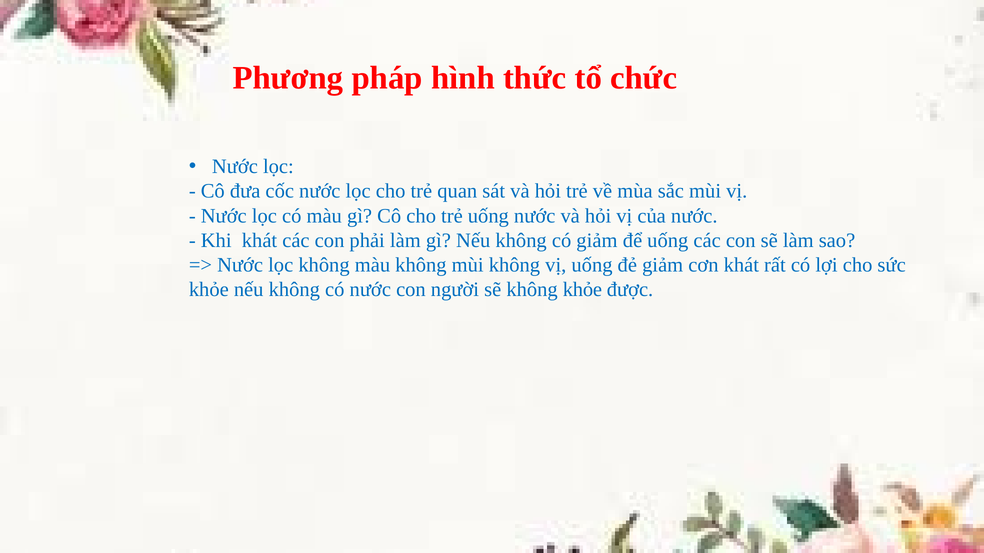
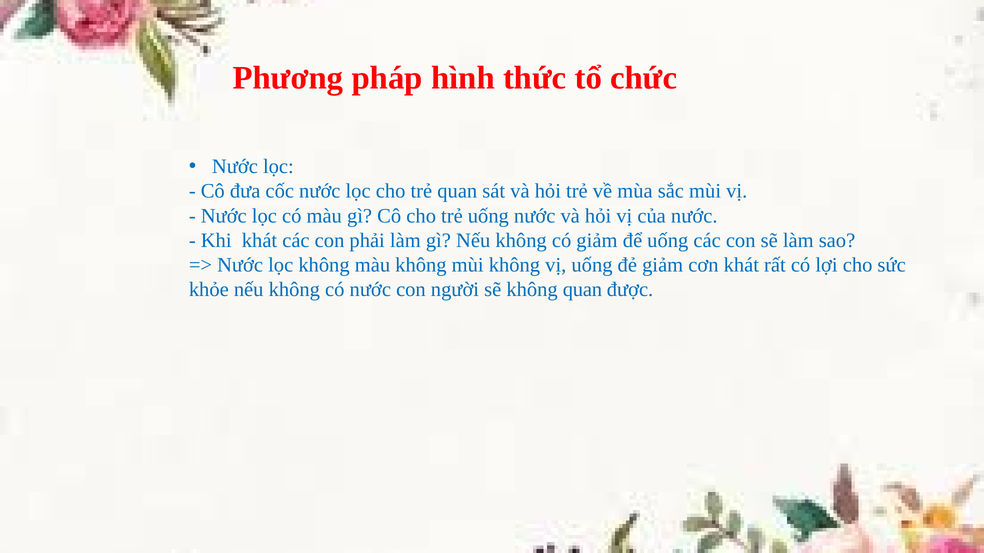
không khỏe: khỏe -> quan (582, 290)
